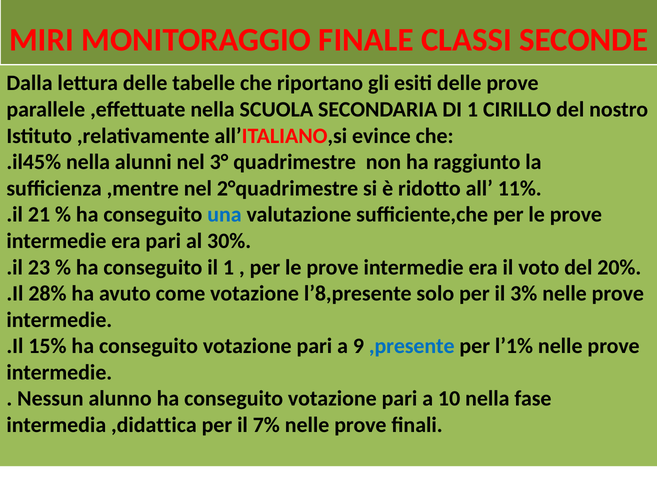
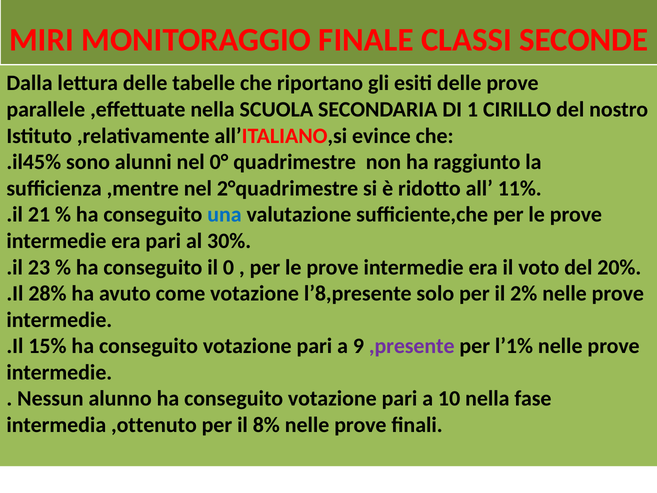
.il45% nella: nella -> sono (88, 162)
3°: 3° -> 0° (219, 162)
il 1: 1 -> 0 (229, 267)
3%: 3% -> 2% (524, 293)
,presente colour: blue -> purple (412, 346)
,didattica: ,didattica -> ,ottenuto (154, 425)
7%: 7% -> 8% (266, 425)
